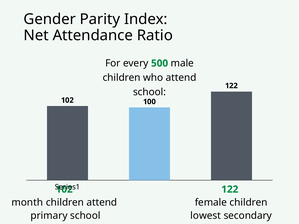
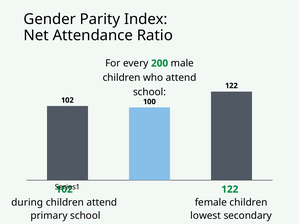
500: 500 -> 200 (160, 63)
month: month -> during (27, 203)
